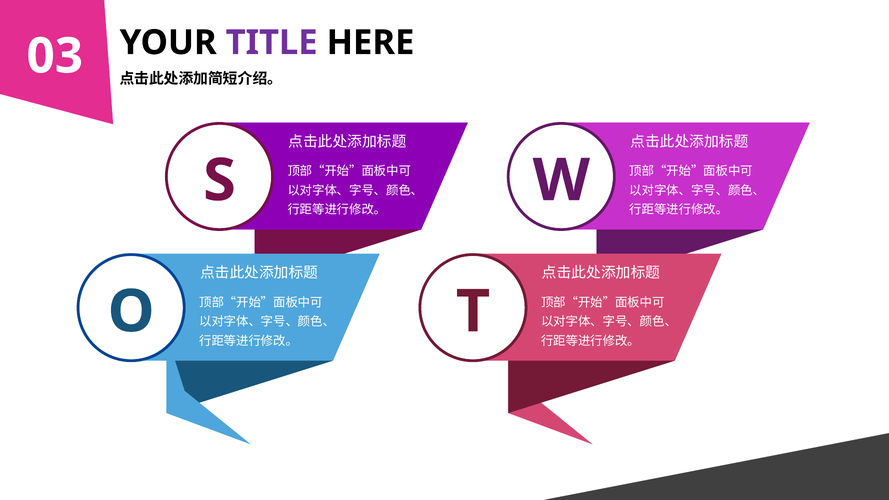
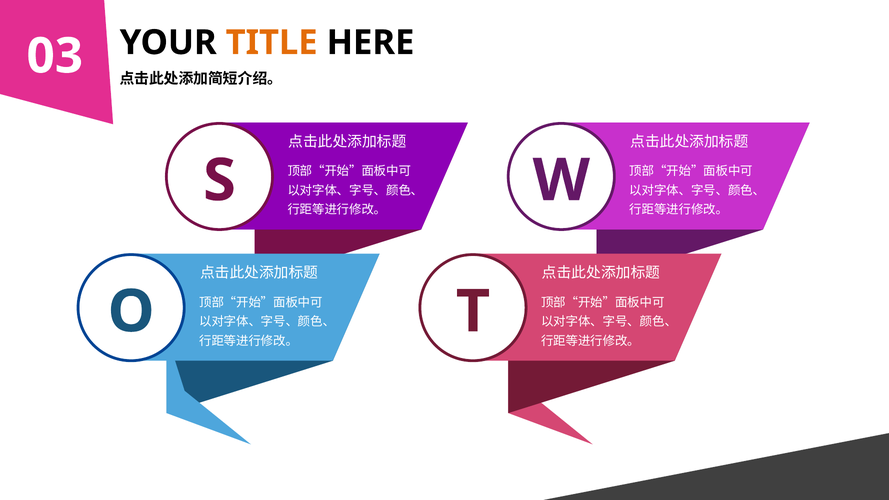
TITLE colour: purple -> orange (272, 43)
